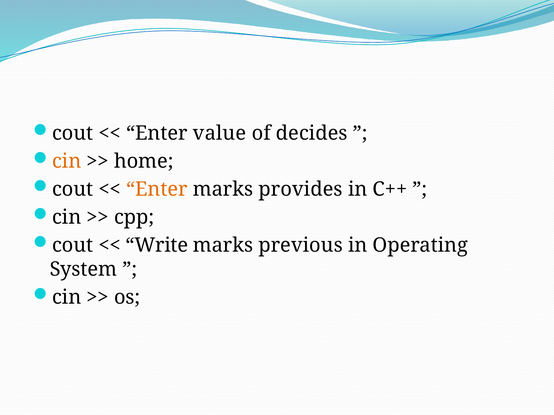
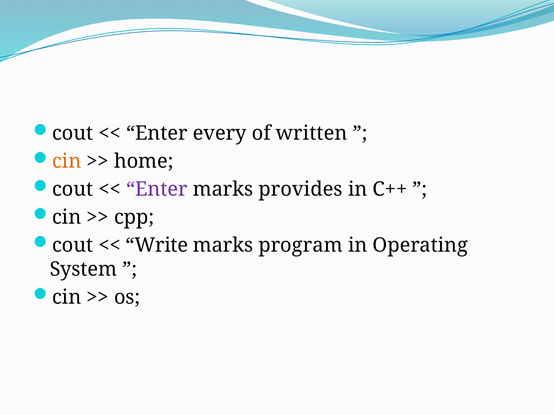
value: value -> every (220, 133)
decides: decides -> written (312, 133)
Enter colour: orange -> purple (157, 190)
previous: previous -> program (301, 246)
